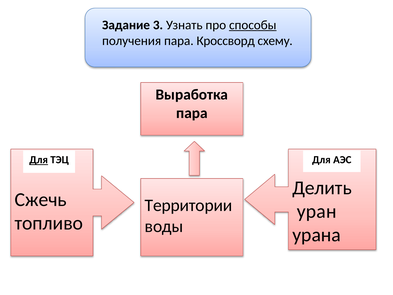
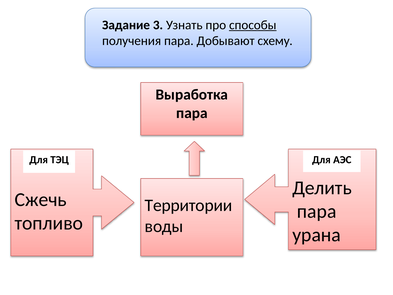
Кроссворд: Кроссворд -> Добывают (226, 41)
Для underline: present -> none (39, 160)
уран: уран -> пара (317, 211)
